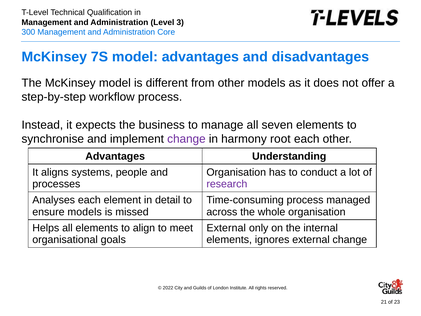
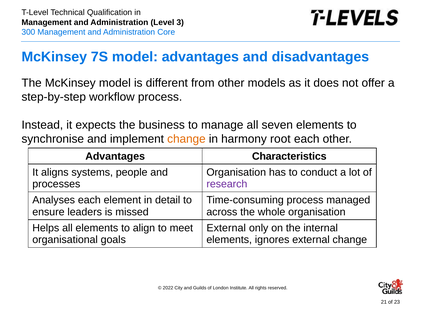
change colour: purple -> orange (186, 139)
Understanding: Understanding -> Characteristics (289, 156)
ensure models: models -> leaders (85, 212)
